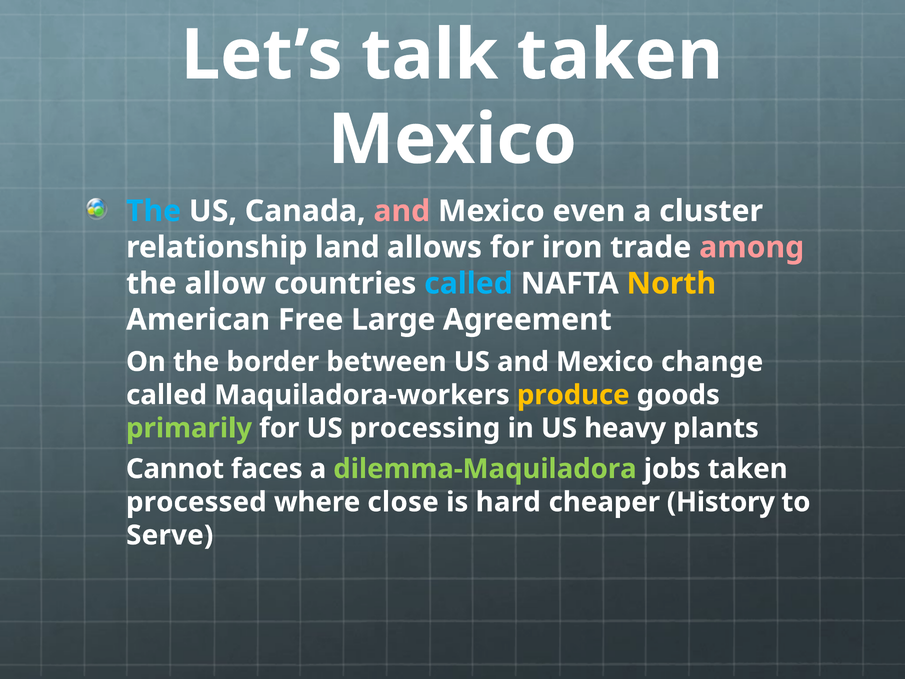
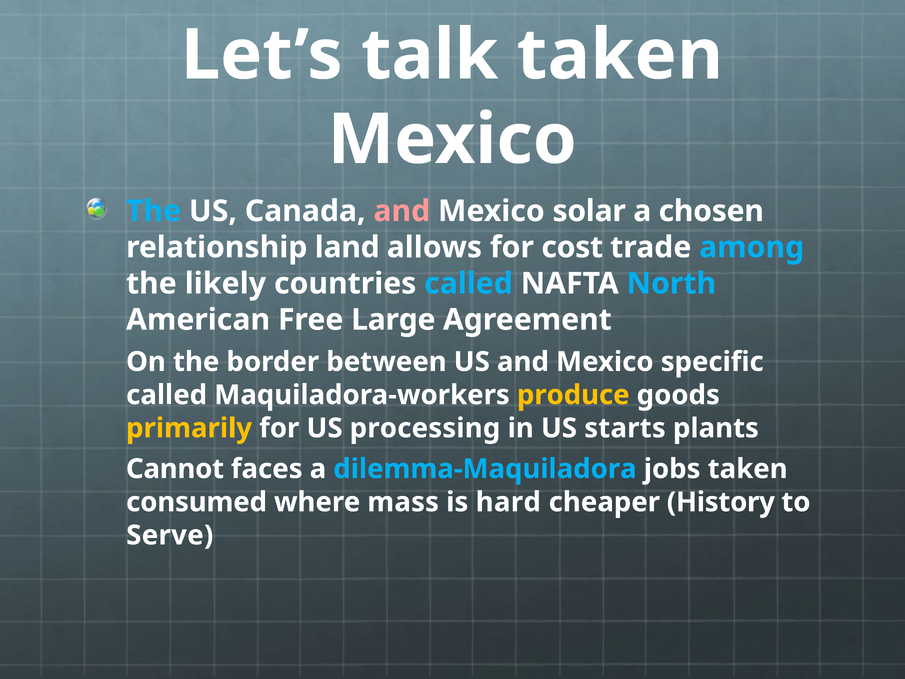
even: even -> solar (589, 211)
cluster: cluster -> chosen (711, 211)
iron: iron -> cost (572, 247)
among colour: pink -> light blue (752, 247)
allow: allow -> likely (225, 283)
North colour: yellow -> light blue (671, 283)
change: change -> specific (712, 362)
primarily colour: light green -> yellow (189, 428)
heavy: heavy -> starts (625, 428)
dilemma-Maquiladora colour: light green -> light blue (485, 469)
processed: processed -> consumed (197, 502)
close: close -> mass (403, 502)
